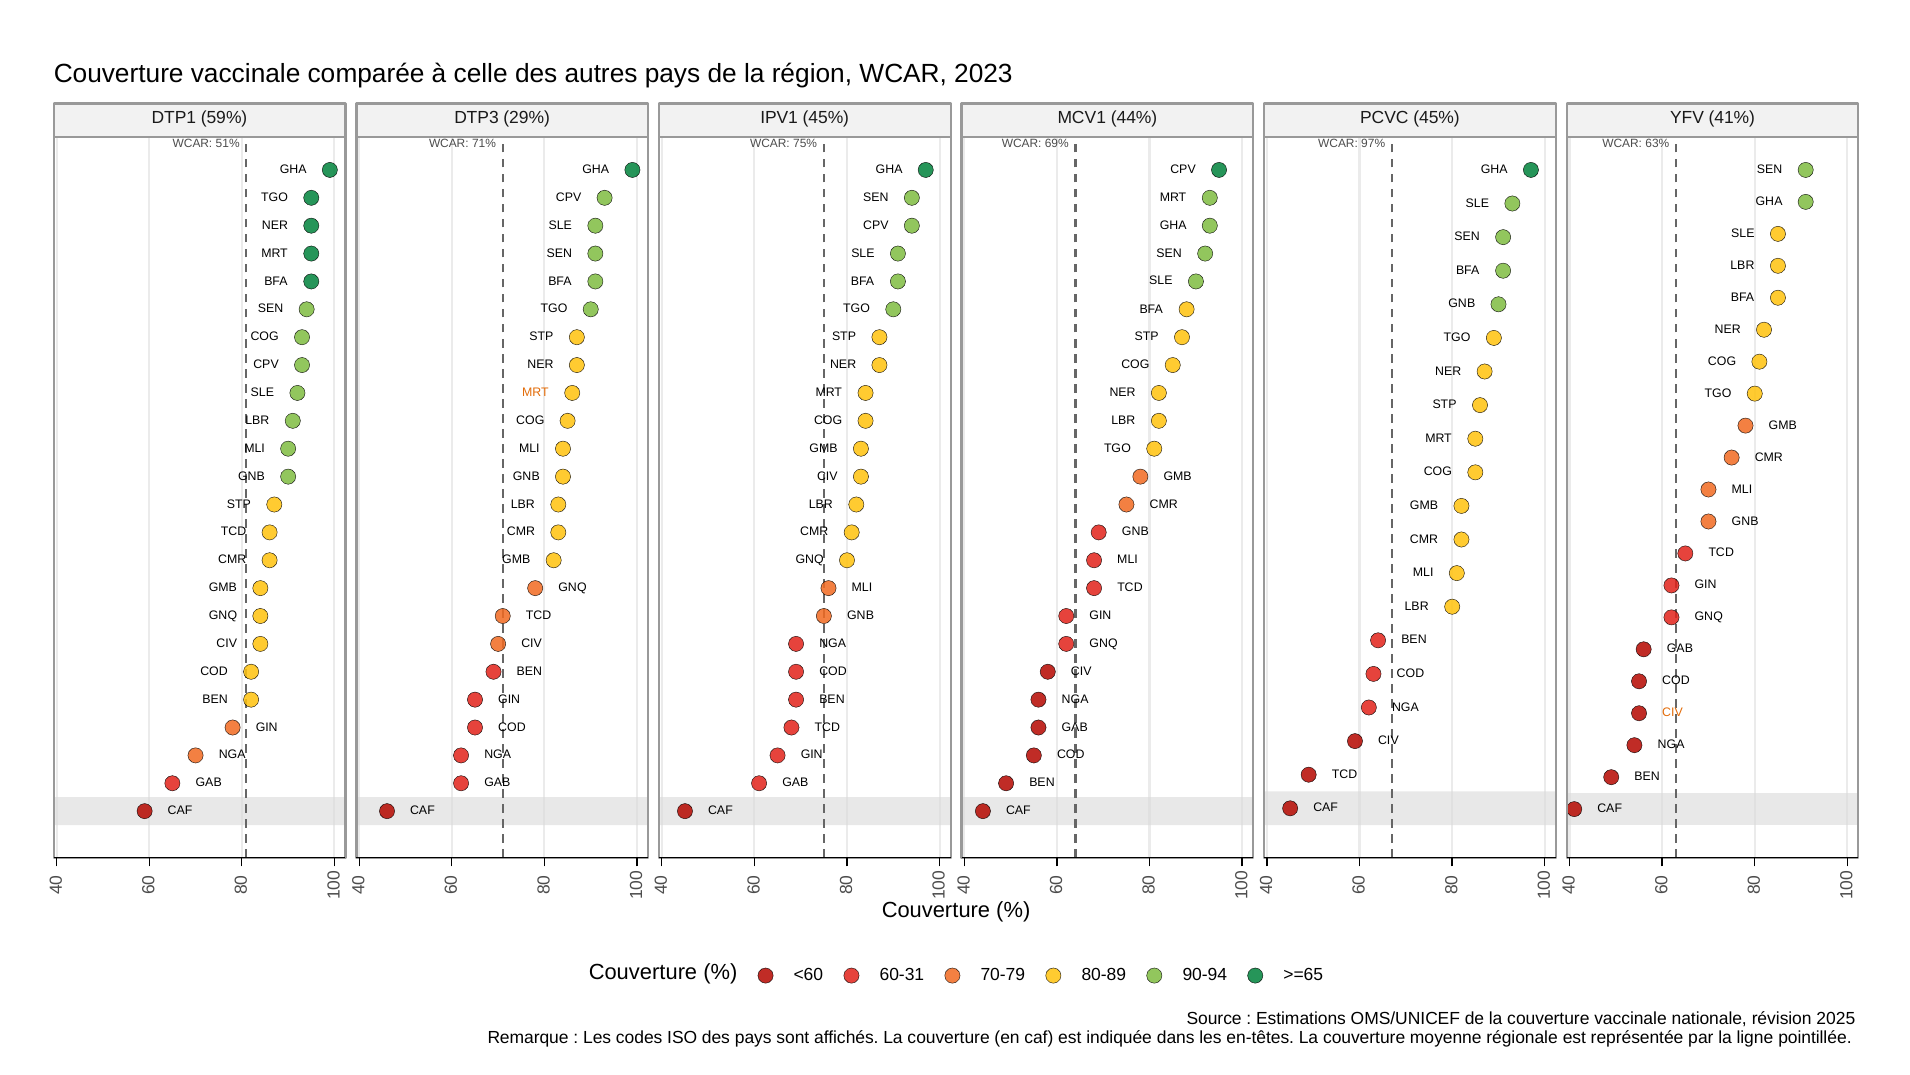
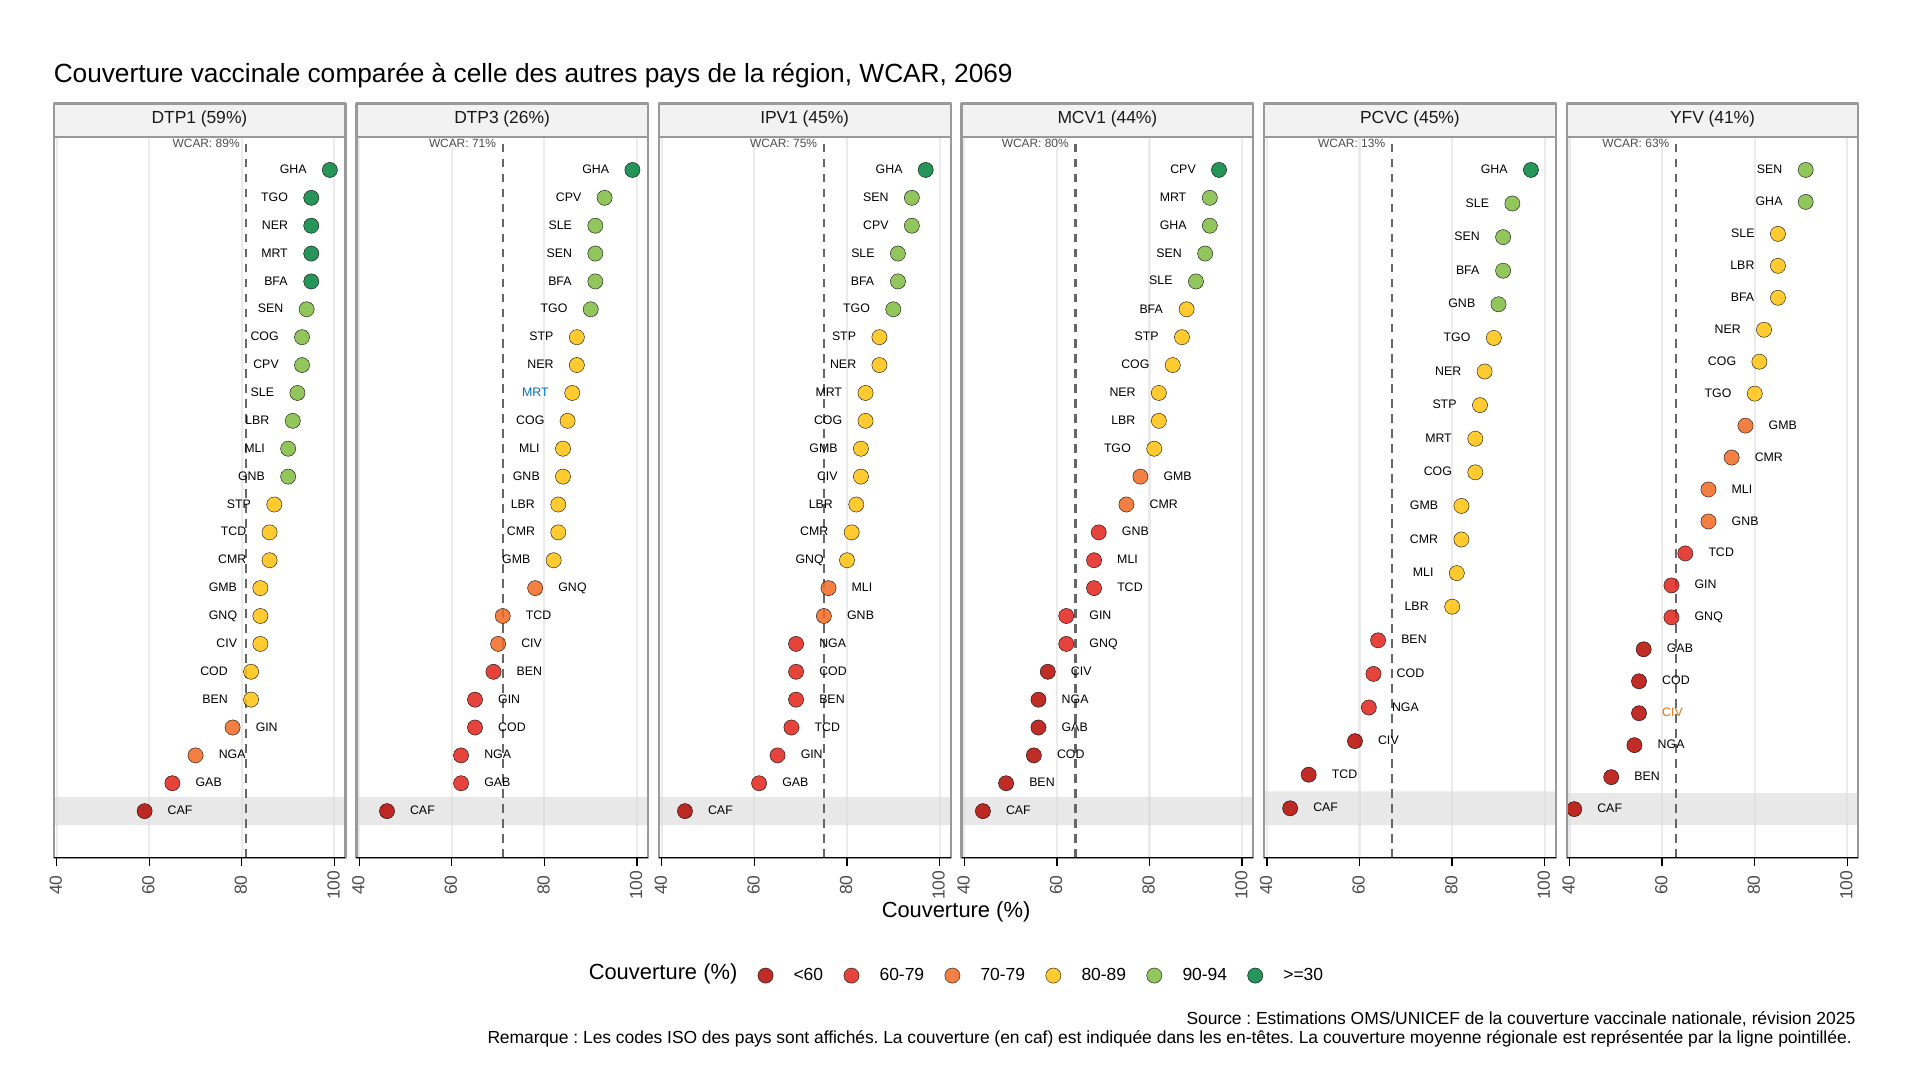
2023: 2023 -> 2069 (983, 74)
29%: 29% -> 26% (527, 118)
51%: 51% -> 89% (228, 143)
69%: 69% -> 80% (1057, 143)
97%: 97% -> 13% (1373, 143)
MRT colour: orange -> blue (535, 392)
60-31: 60-31 -> 60-79 (902, 974)
>=65: >=65 -> >=30 (1303, 974)
